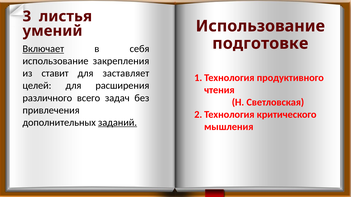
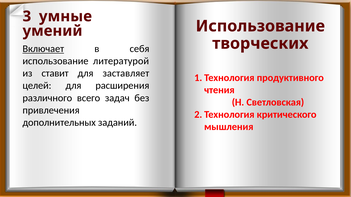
листья: листья -> умные (65, 16)
подготовке: подготовке -> творческих (260, 44)
закрепления: закрепления -> литературой (121, 61)
заданий underline: present -> none (118, 123)
